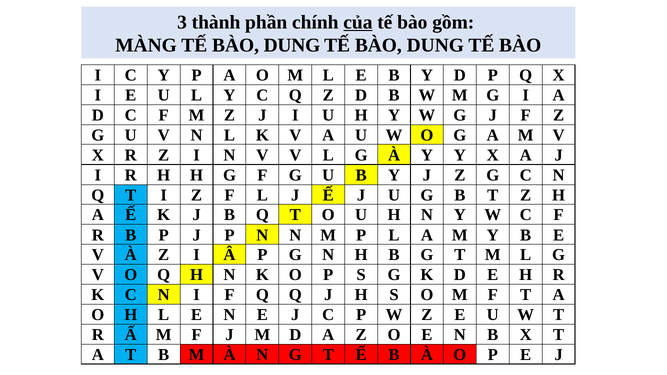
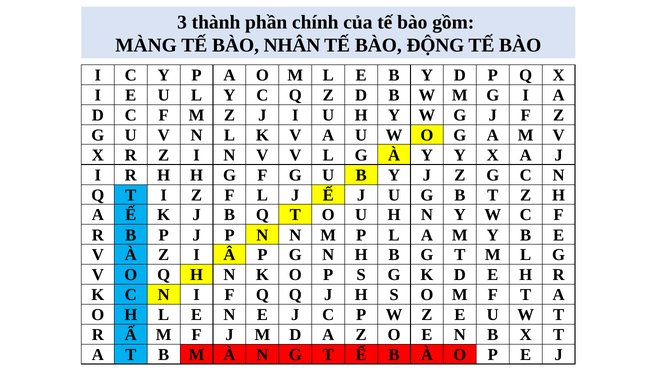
của underline: present -> none (358, 22)
MÀNG TẾ BÀO DUNG: DUNG -> NHÂN (292, 46)
DUNG: DUNG -> ĐỘNG (435, 46)
